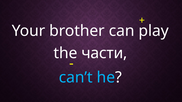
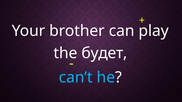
части: части -> будет (104, 53)
